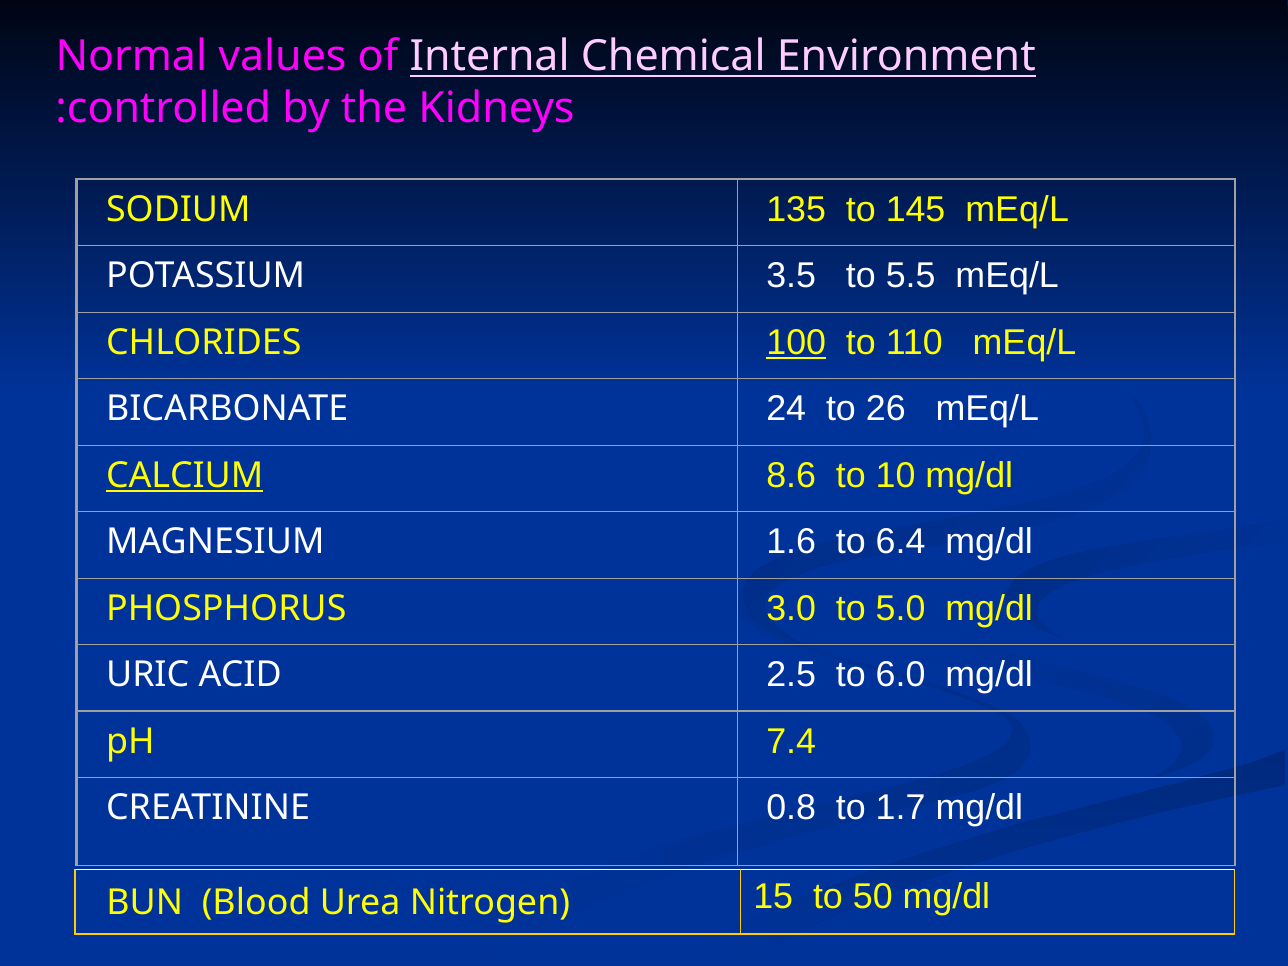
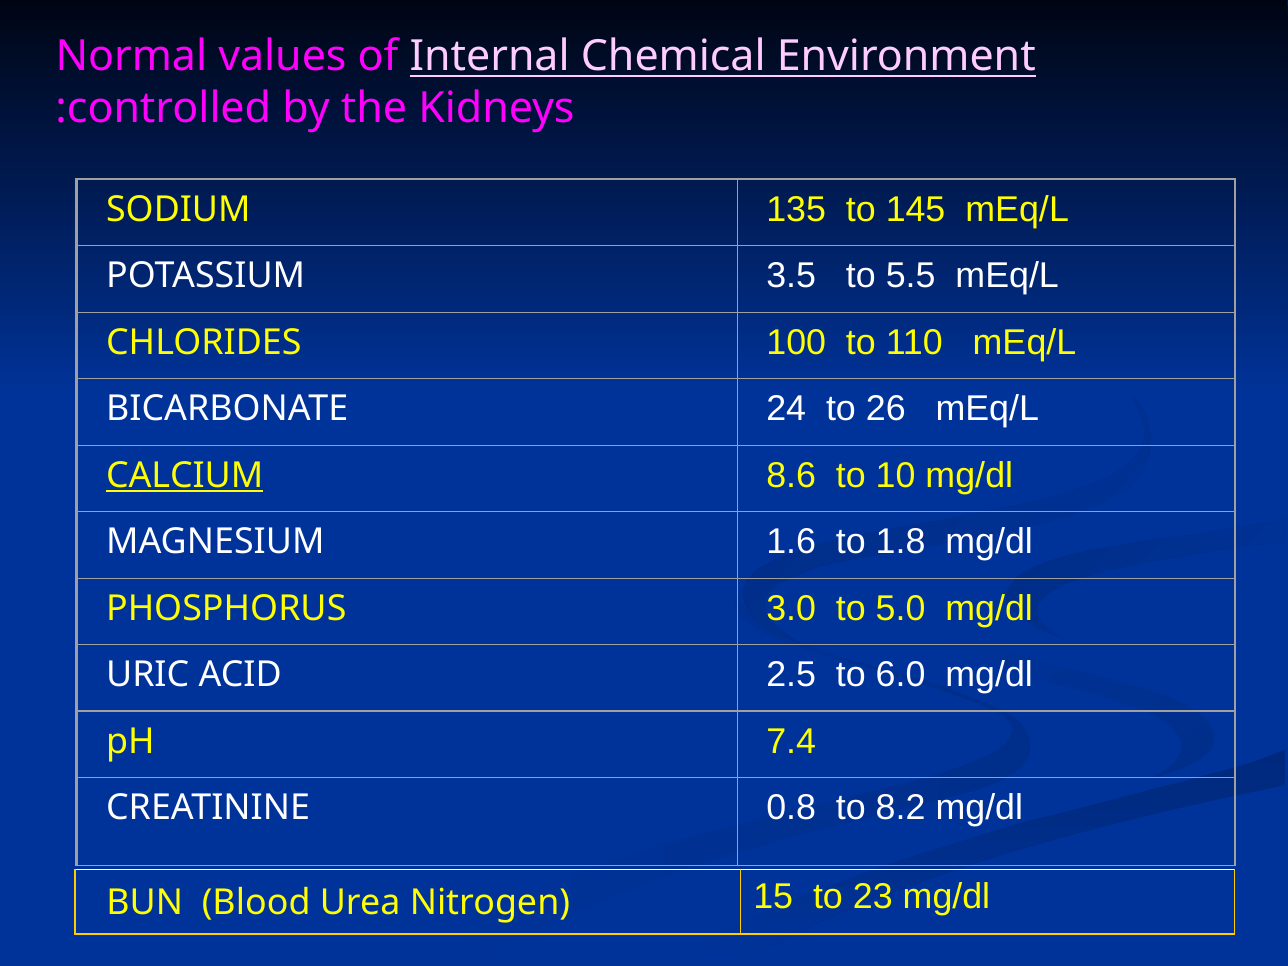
100 underline: present -> none (796, 342)
6.4: 6.4 -> 1.8 (901, 542)
1.7: 1.7 -> 8.2 (901, 808)
50: 50 -> 23 (873, 896)
